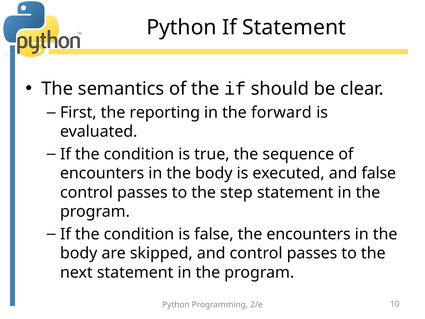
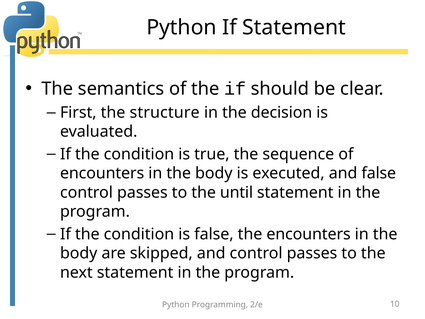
reporting: reporting -> structure (165, 112)
forward: forward -> decision (282, 112)
step: step -> until (237, 192)
